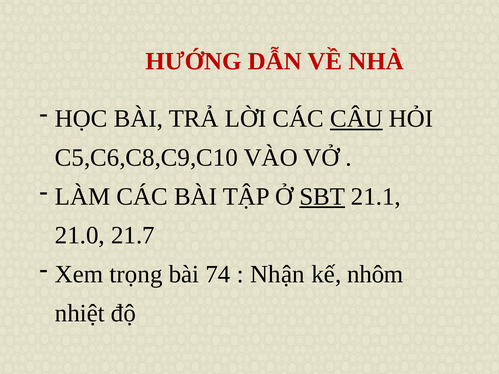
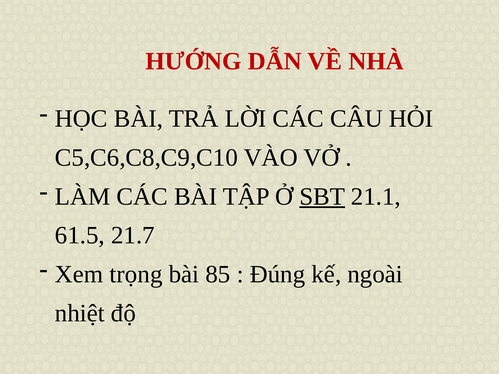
CÂU underline: present -> none (356, 119)
21.0: 21.0 -> 61.5 (80, 236)
74: 74 -> 85 (218, 274)
Nhận: Nhận -> Đúng (278, 274)
nhôm: nhôm -> ngoài (375, 274)
